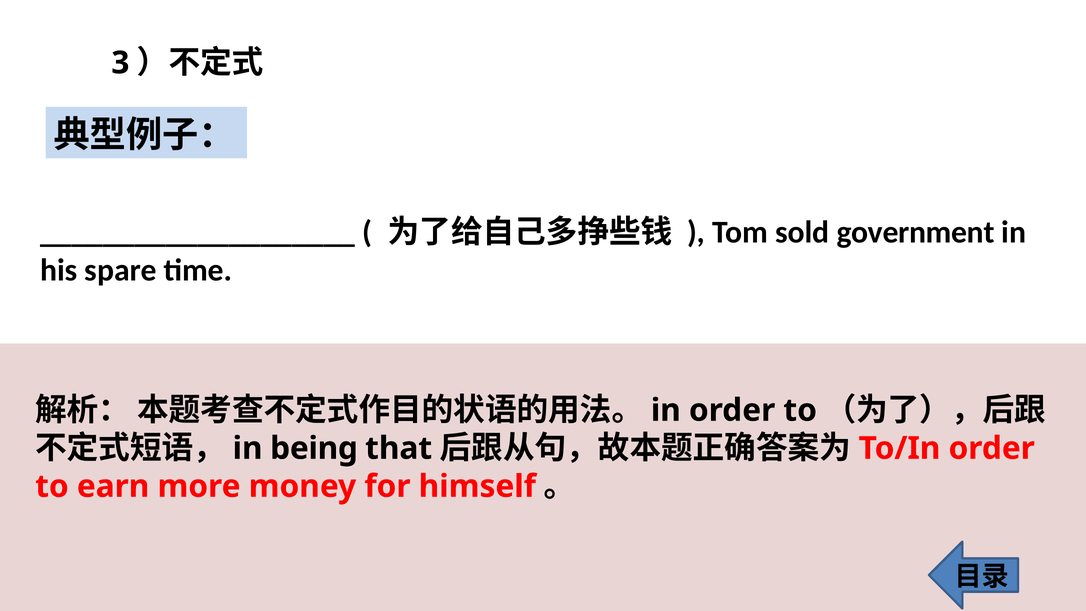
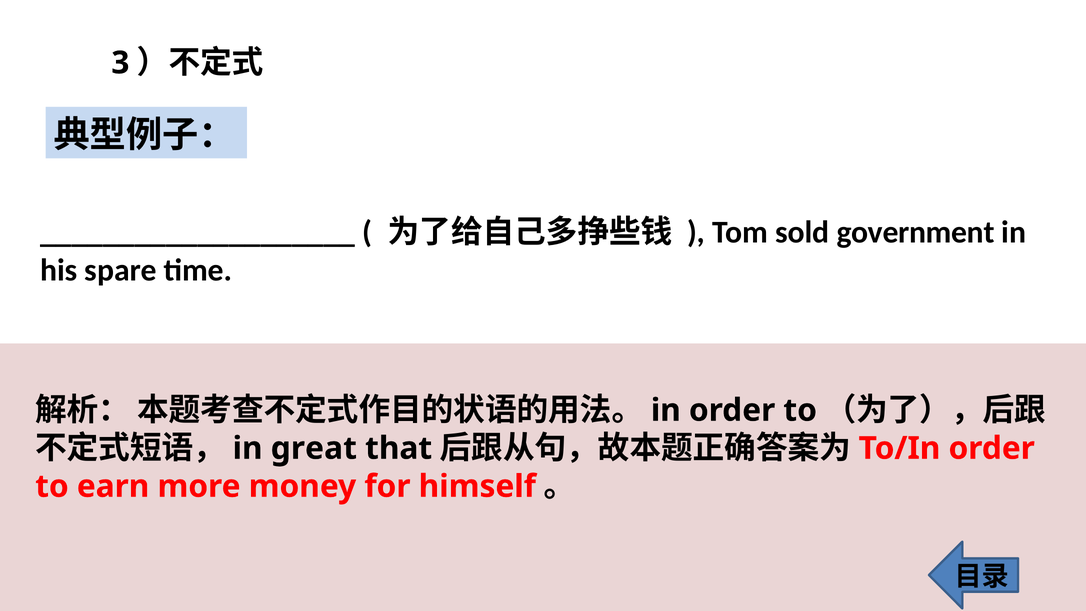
being: being -> great (314, 448)
